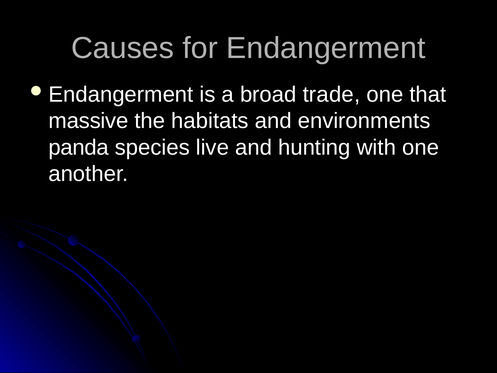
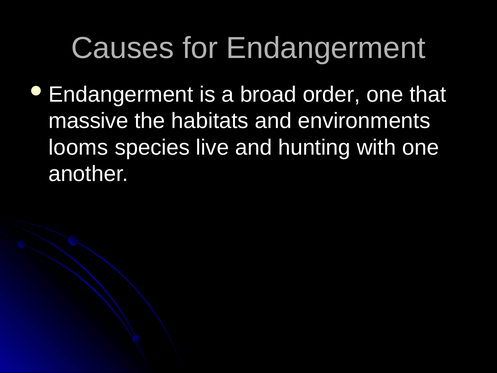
trade: trade -> order (332, 94)
panda: panda -> looms (78, 147)
